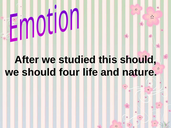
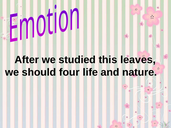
this should: should -> leaves (138, 60)
